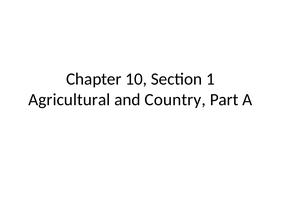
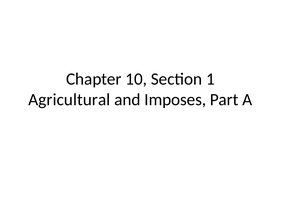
Country: Country -> Imposes (175, 100)
